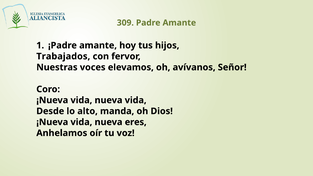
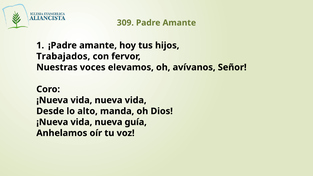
eres: eres -> guía (136, 122)
